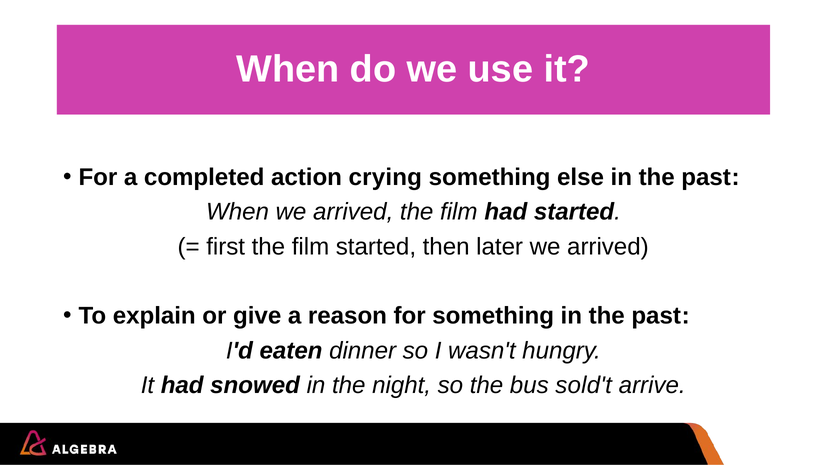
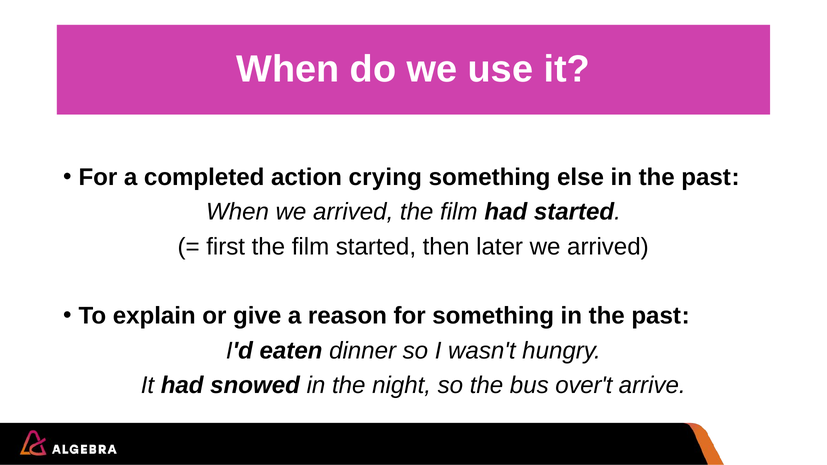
sold't: sold't -> over't (584, 385)
